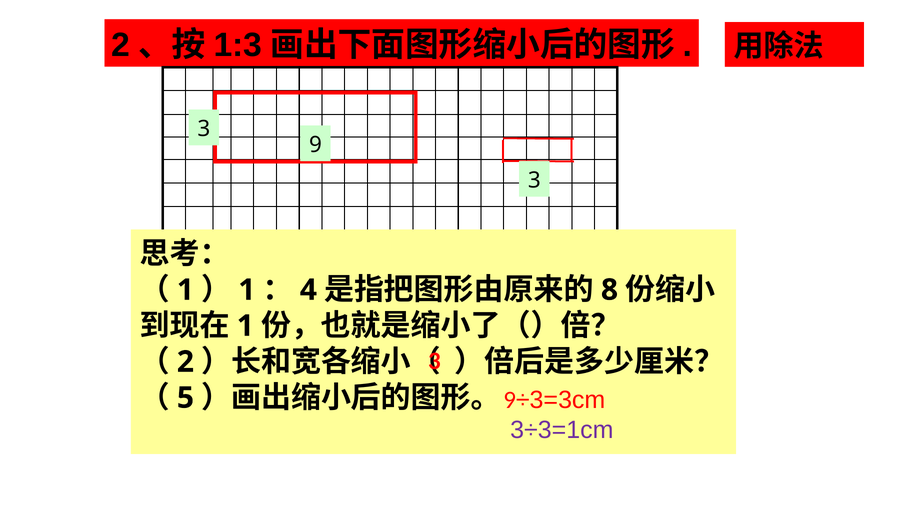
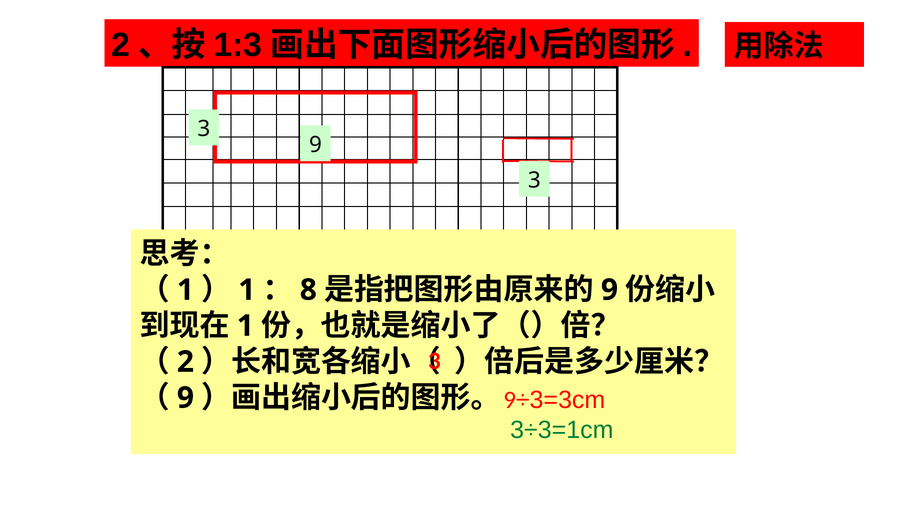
4: 4 -> 8 (308, 290)
8: 8 -> 9 (609, 290)
5: 5 -> 9 (185, 398)
3÷3=1cm colour: purple -> green (562, 430)
